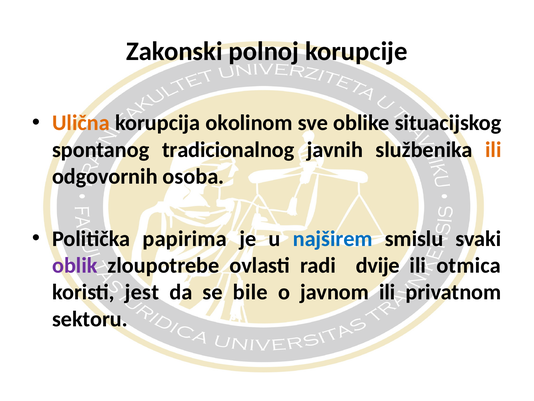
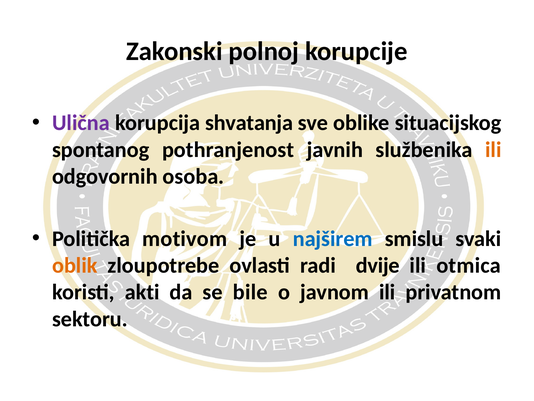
Ulična colour: orange -> purple (81, 123)
okolinom: okolinom -> shvatanja (249, 123)
tradicionalnog: tradicionalnog -> pothranjenost (228, 150)
papirima: papirima -> motivom (185, 239)
oblik colour: purple -> orange (75, 265)
jest: jest -> akti (142, 292)
